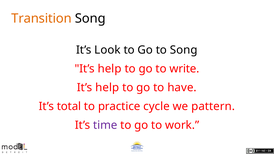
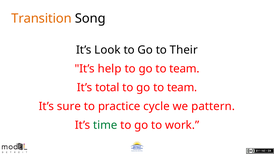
to Song: Song -> Their (184, 50)
write: write -> team (184, 69)
help: help -> total (107, 88)
have: have -> team (182, 88)
total: total -> sure (69, 106)
time colour: purple -> green (105, 125)
